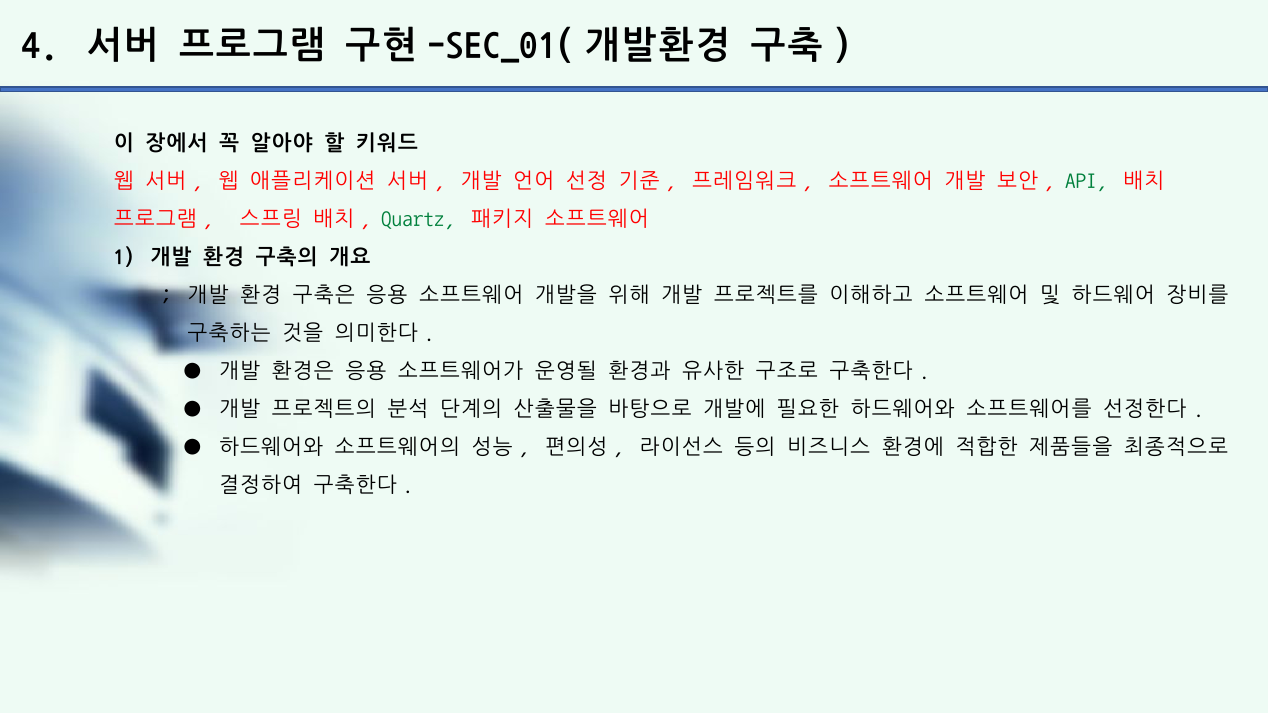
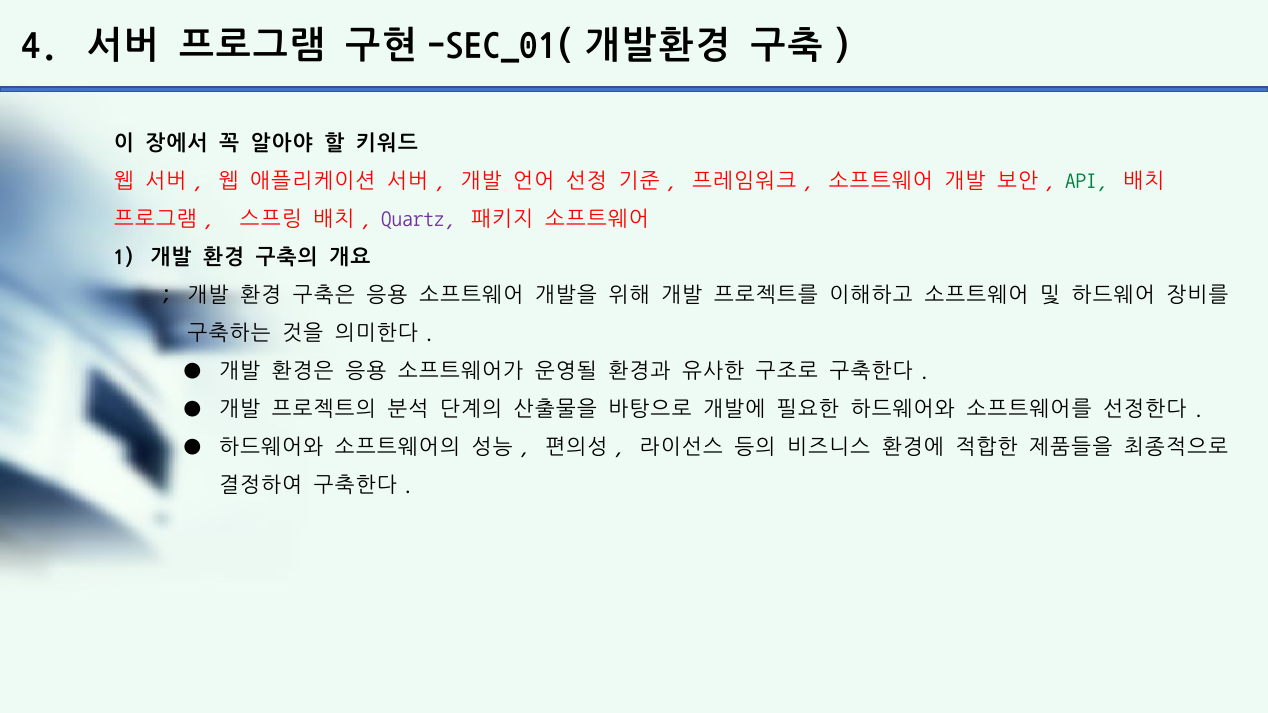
Quartz colour: green -> purple (418, 219)
